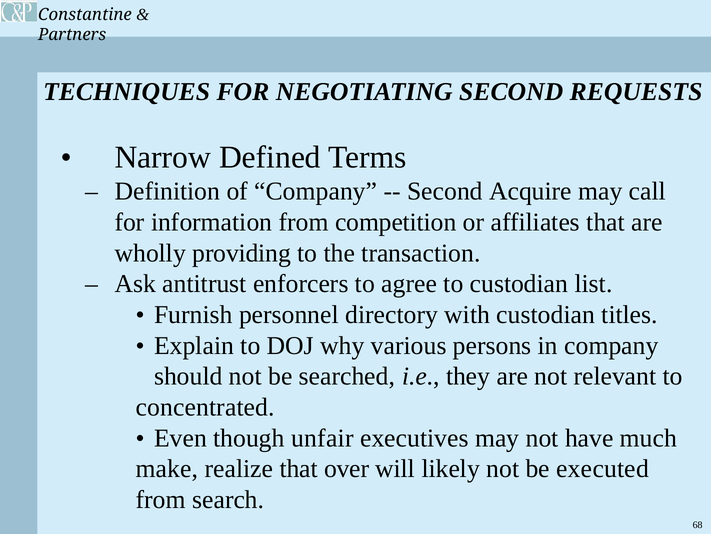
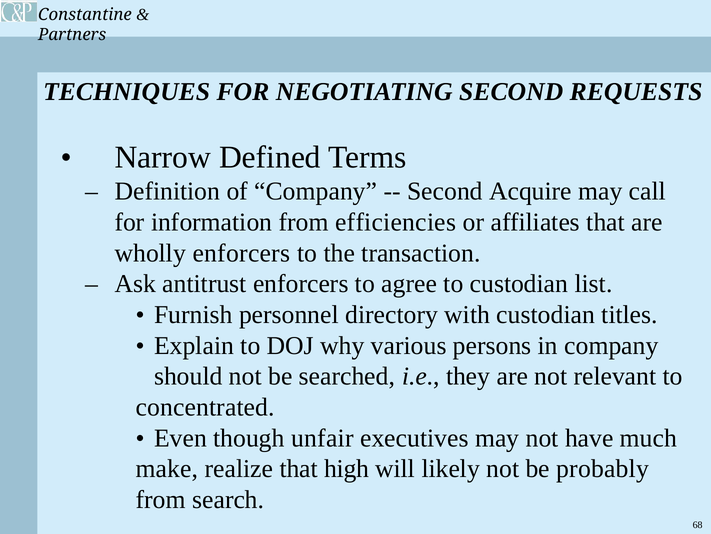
competition: competition -> efficiencies (396, 222)
wholly providing: providing -> enforcers (241, 253)
over: over -> high (347, 468)
executed: executed -> probably (603, 468)
